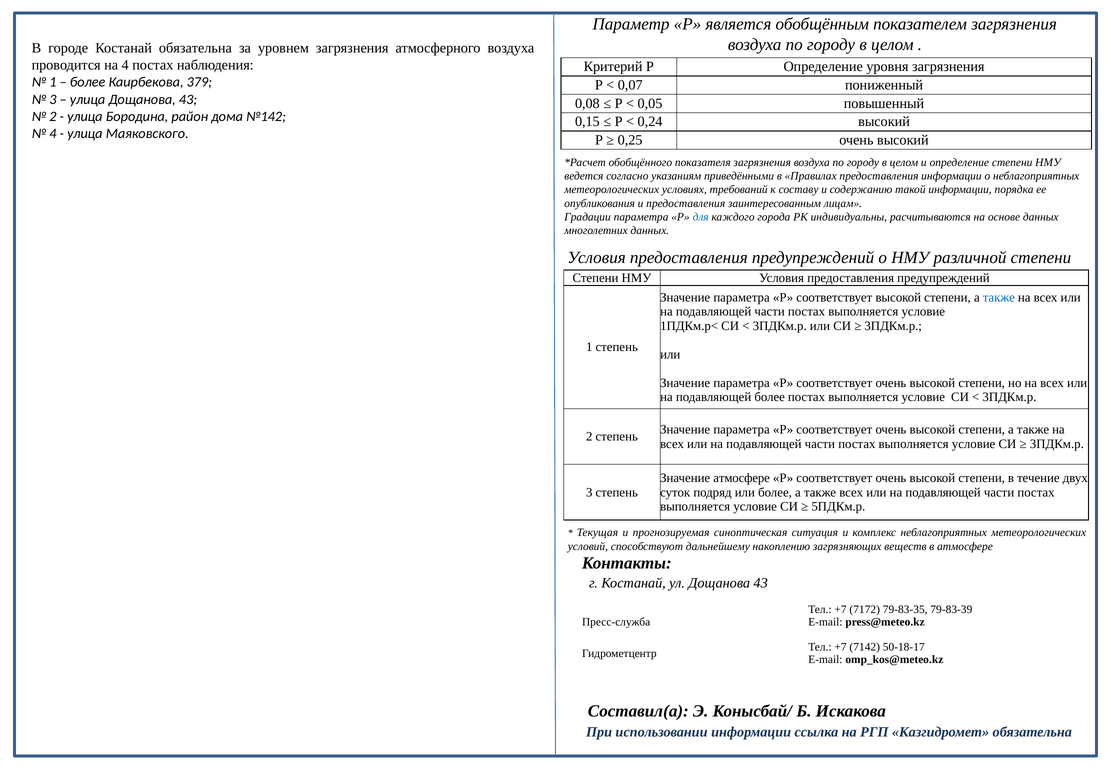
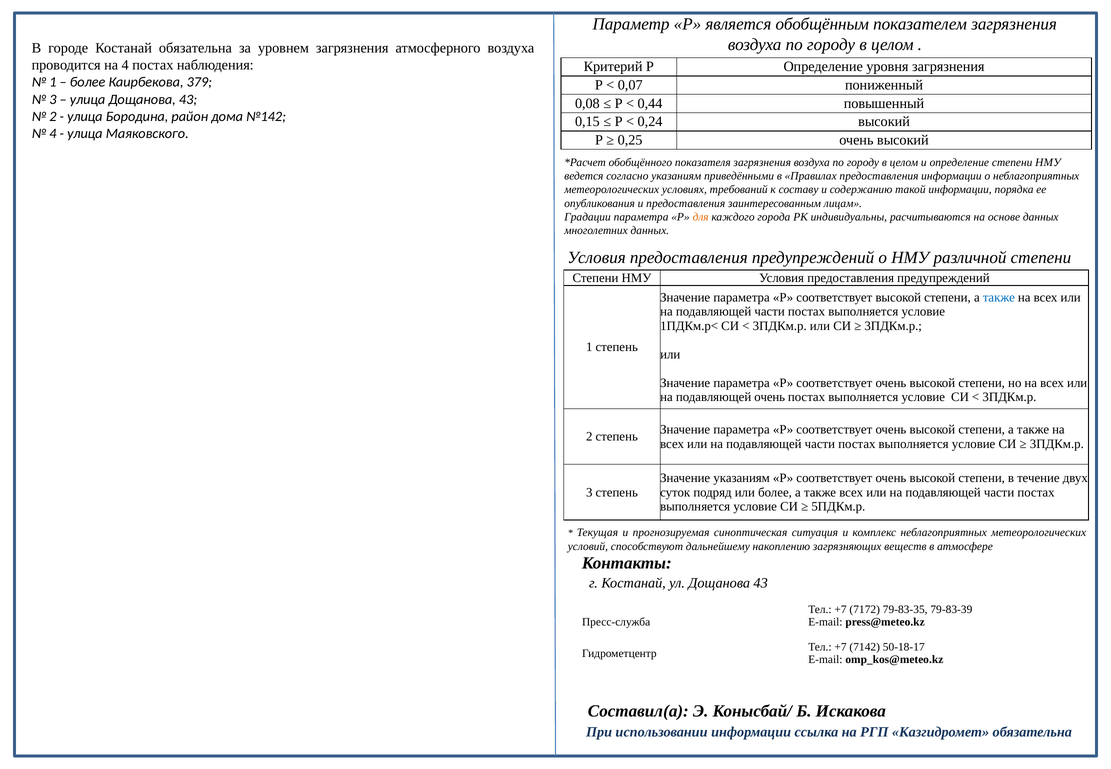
0,05: 0,05 -> 0,44 (650, 103)
для colour: blue -> orange (701, 217)
подавляющей более: более -> очень (770, 397)
Значение атмосфере: атмосфере -> указаниям (742, 478)
